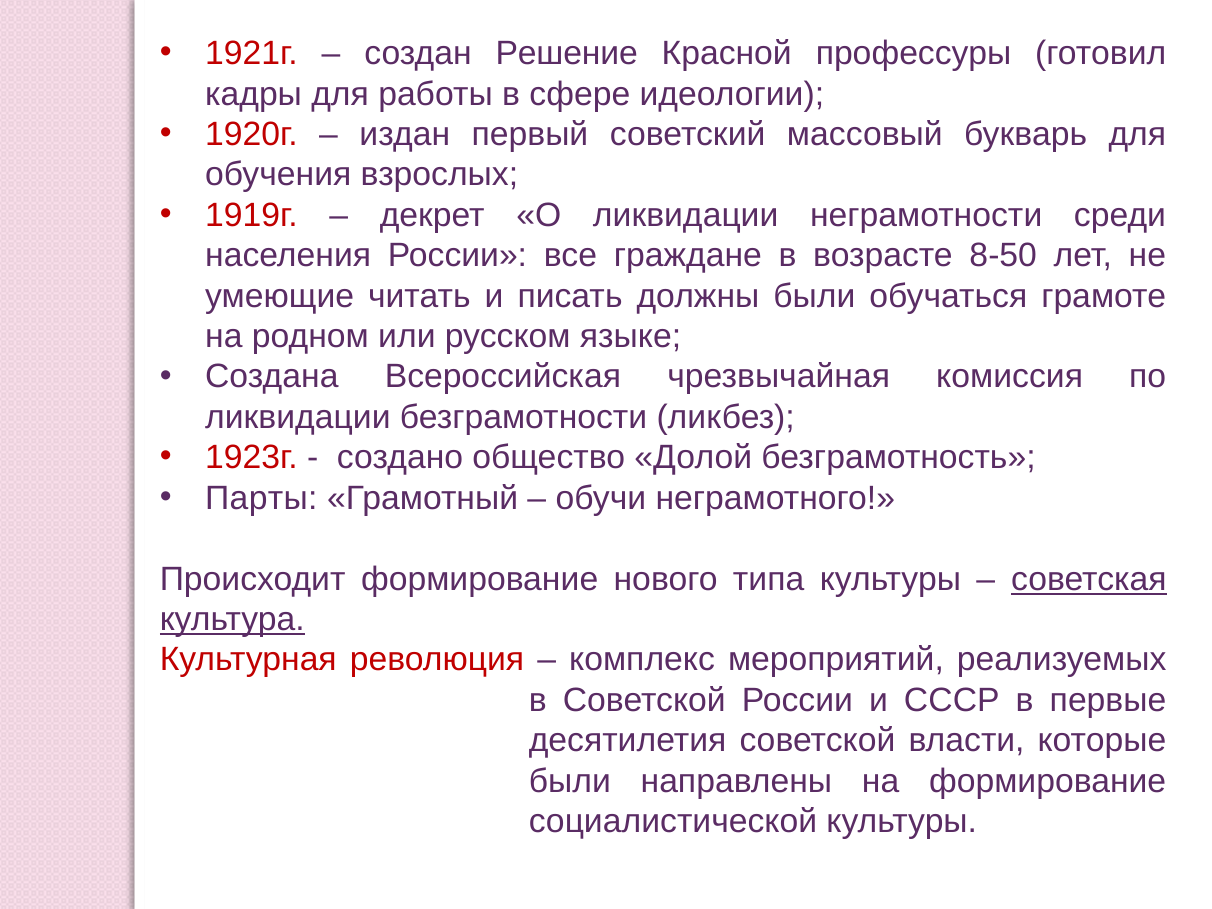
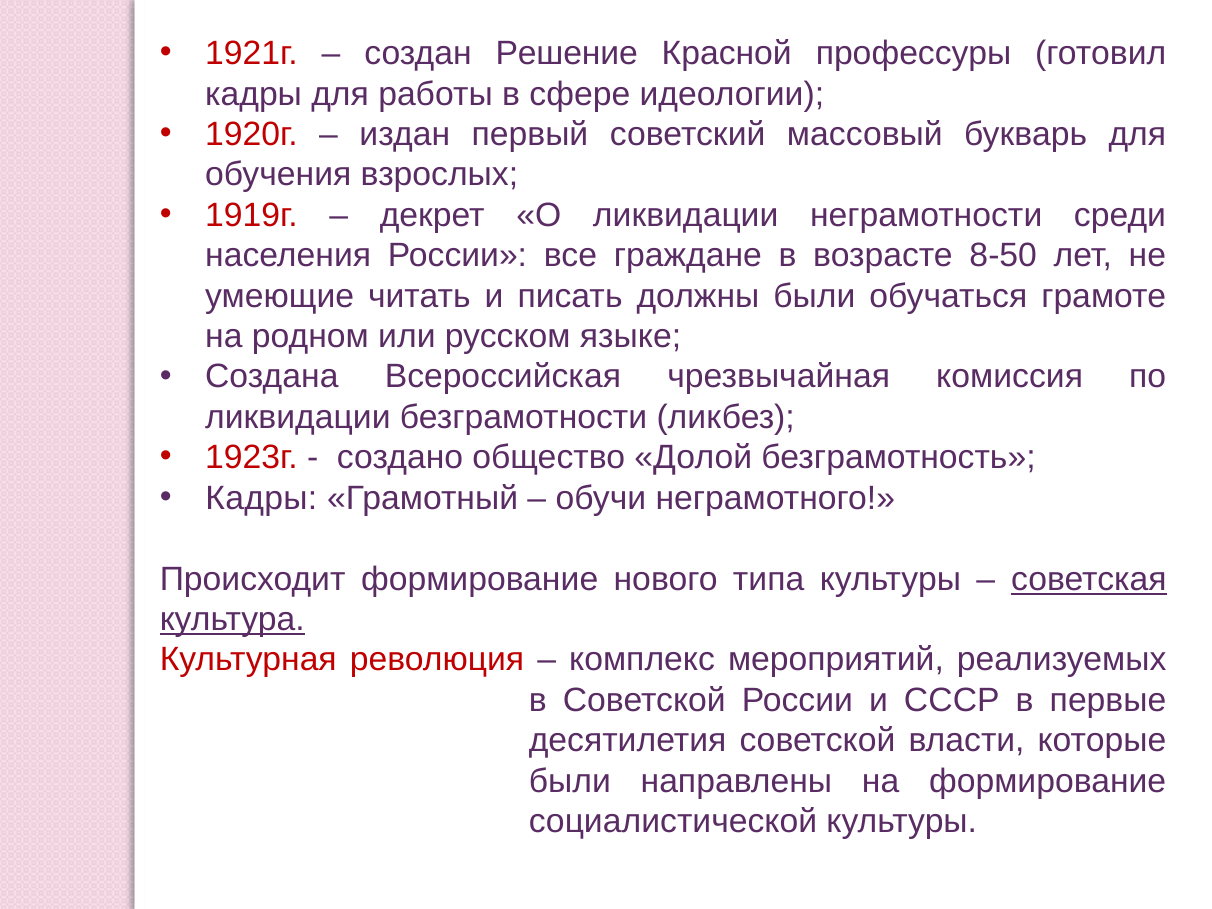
Парты: Парты -> Кадры (261, 498)
